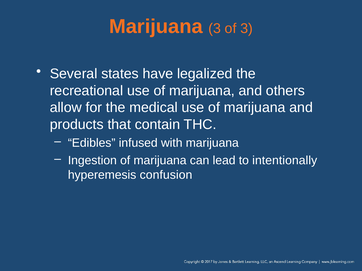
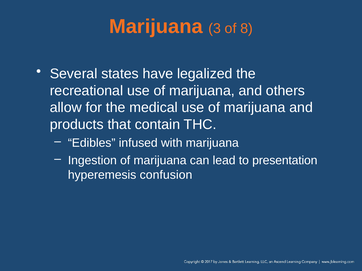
of 3: 3 -> 8 (247, 29)
intentionally: intentionally -> presentation (285, 161)
